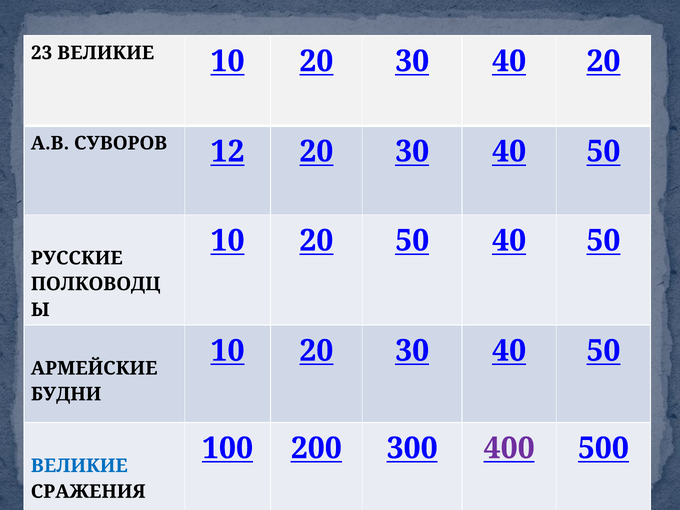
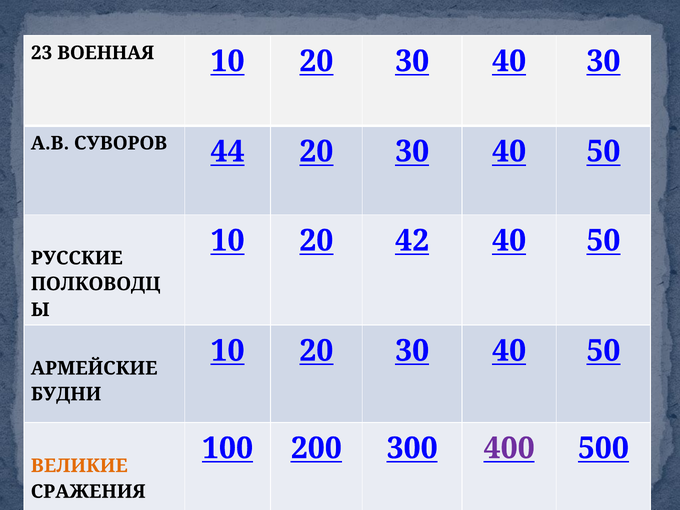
23 ВЕЛИКИЕ: ВЕЛИКИЕ -> ВОЕННАЯ (106, 53)
40 20: 20 -> 30 (603, 61)
12: 12 -> 44 (228, 151)
20 50: 50 -> 42 (412, 241)
ВЕЛИКИЕ colour: blue -> orange (79, 466)
